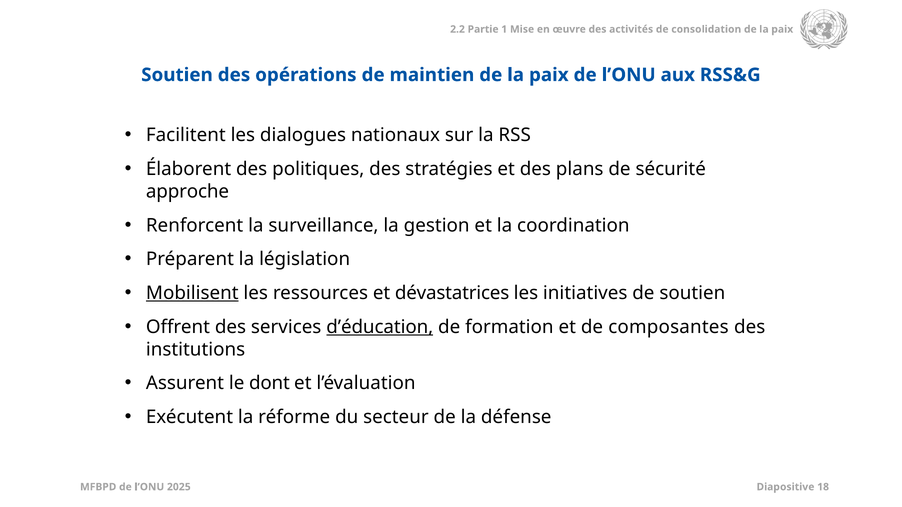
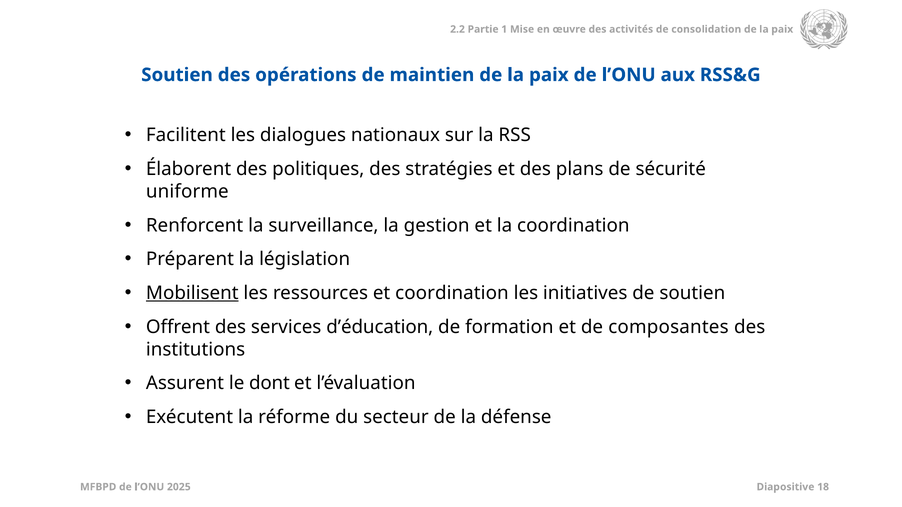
approche: approche -> uniforme (187, 192)
et dévastatrices: dévastatrices -> coordination (452, 293)
d’éducation underline: present -> none (380, 327)
